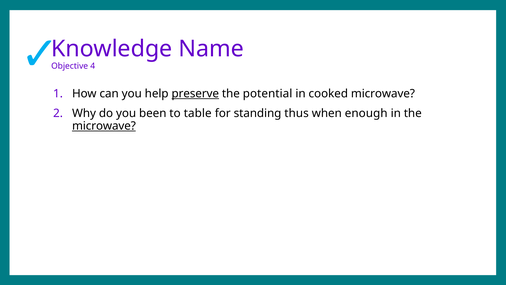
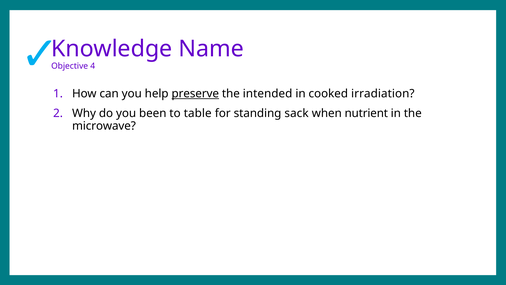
potential: potential -> intended (268, 93)
cooked microwave: microwave -> irradiation (383, 93)
thus: thus -> sack (297, 113)
enough: enough -> nutrient (366, 113)
microwave underline: present -> none (104, 126)
